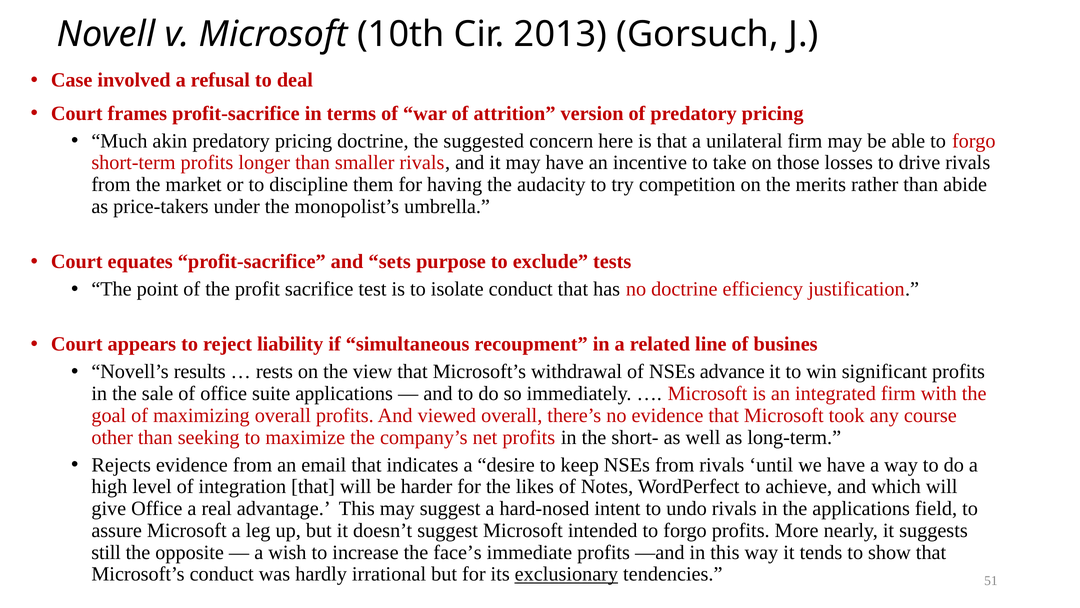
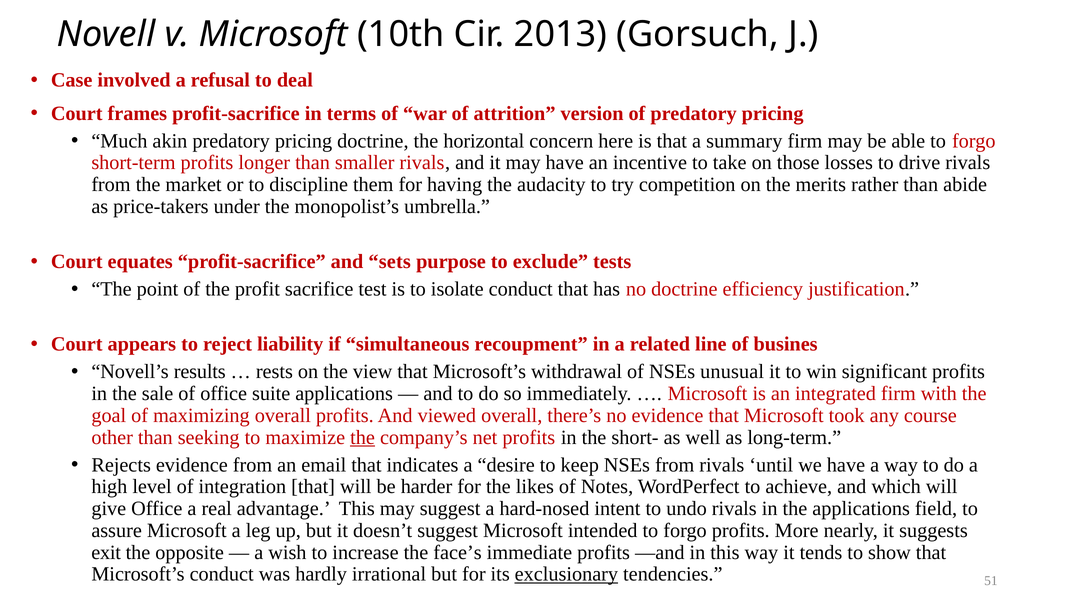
suggested: suggested -> horizontal (484, 141)
unilateral: unilateral -> summary (744, 141)
advance: advance -> unusual (732, 371)
the underline: none -> present (363, 437)
still: still -> exit (106, 552)
